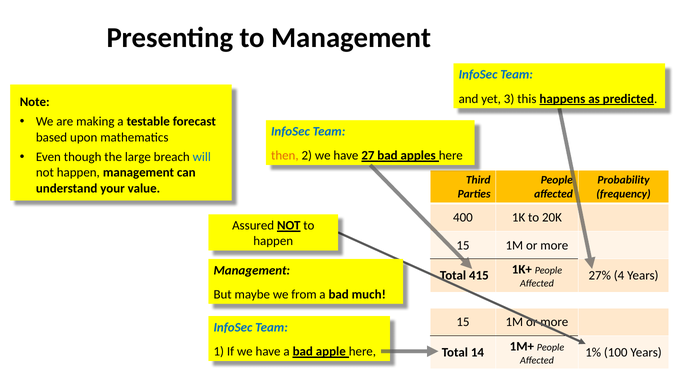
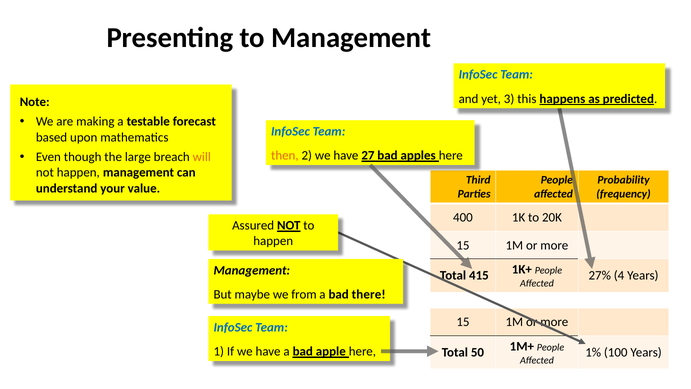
will colour: blue -> orange (202, 157)
much: much -> there (369, 294)
14: 14 -> 50 (477, 352)
